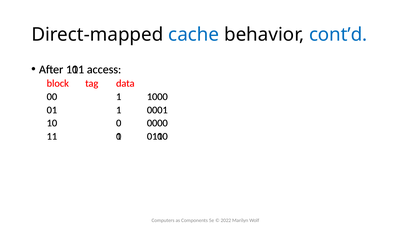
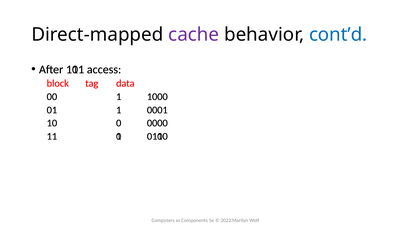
cache colour: blue -> purple (194, 35)
